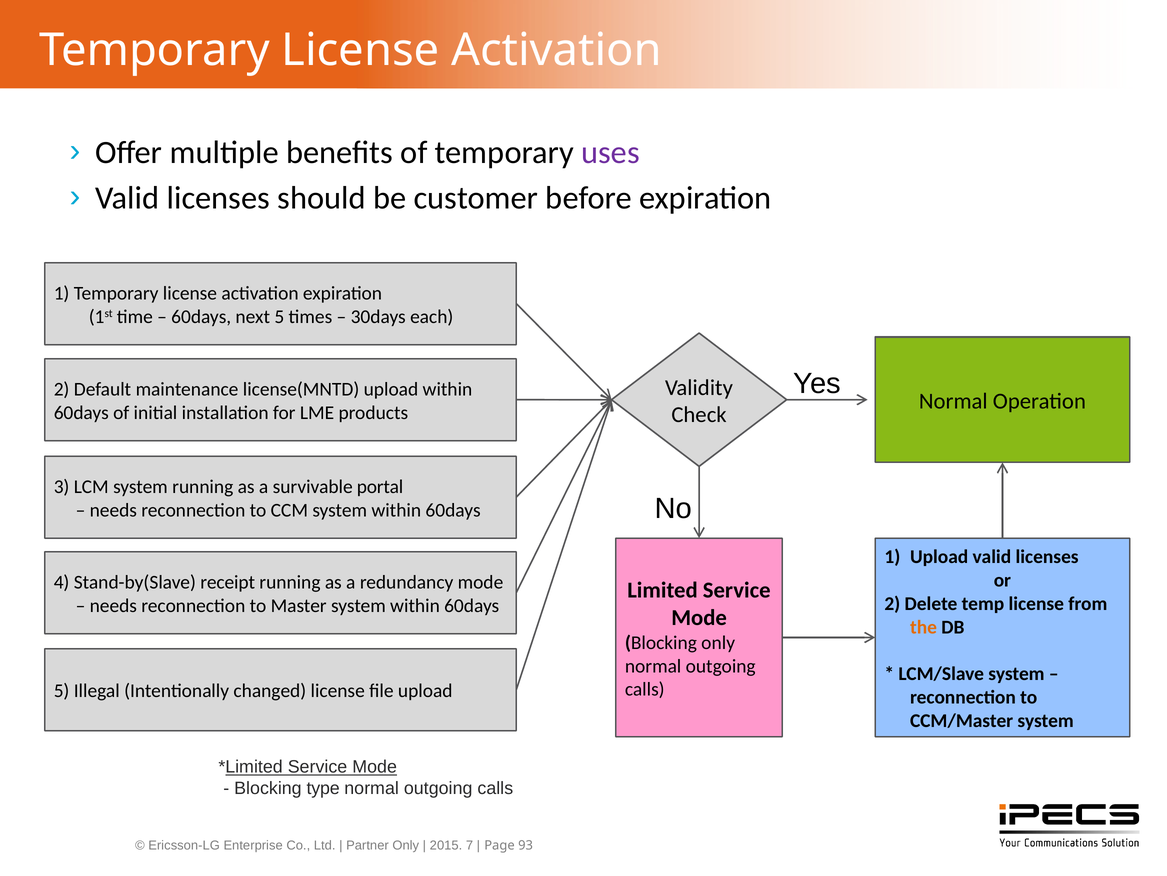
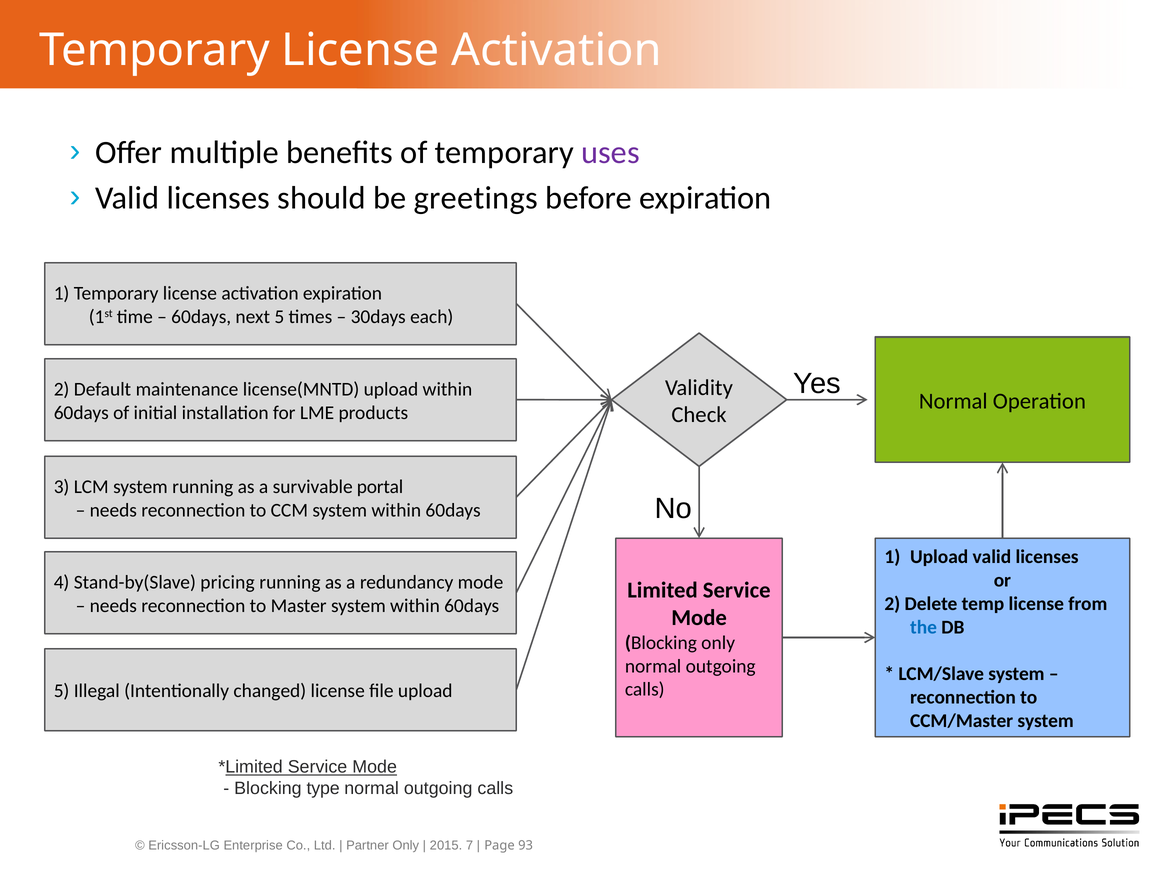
customer: customer -> greetings (476, 198)
receipt: receipt -> pricing (228, 582)
the colour: orange -> blue (924, 627)
